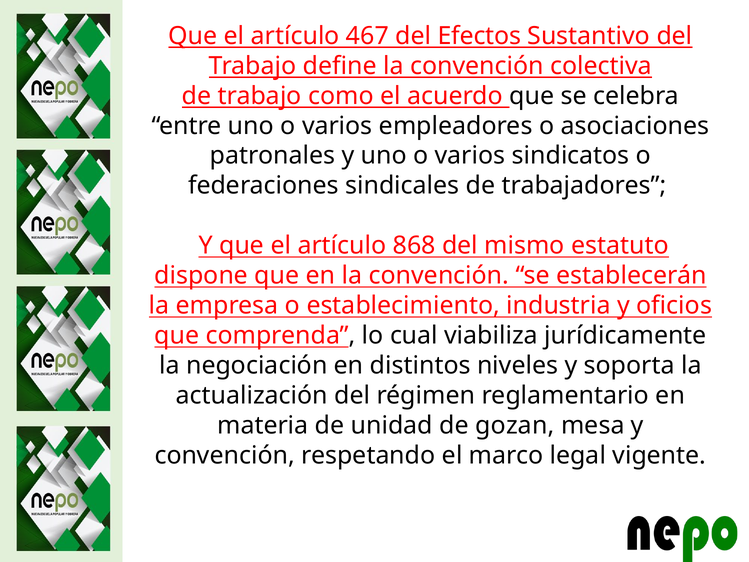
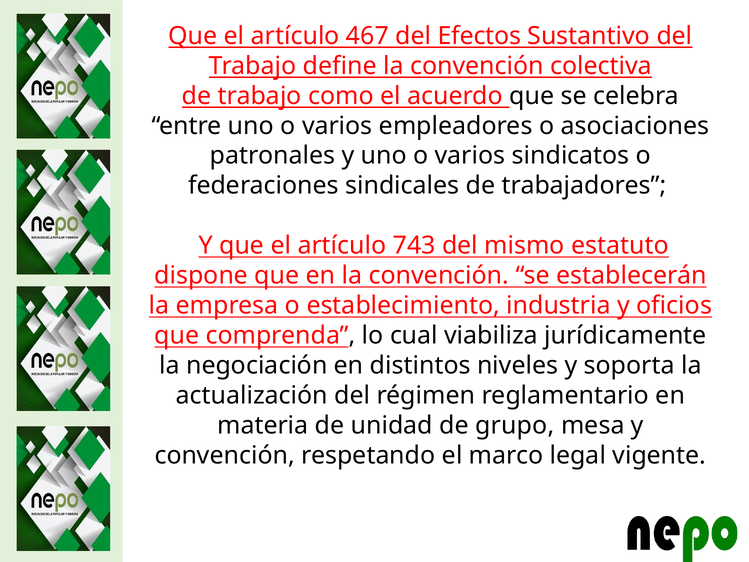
868: 868 -> 743 (414, 246)
gozan: gozan -> grupo (515, 425)
